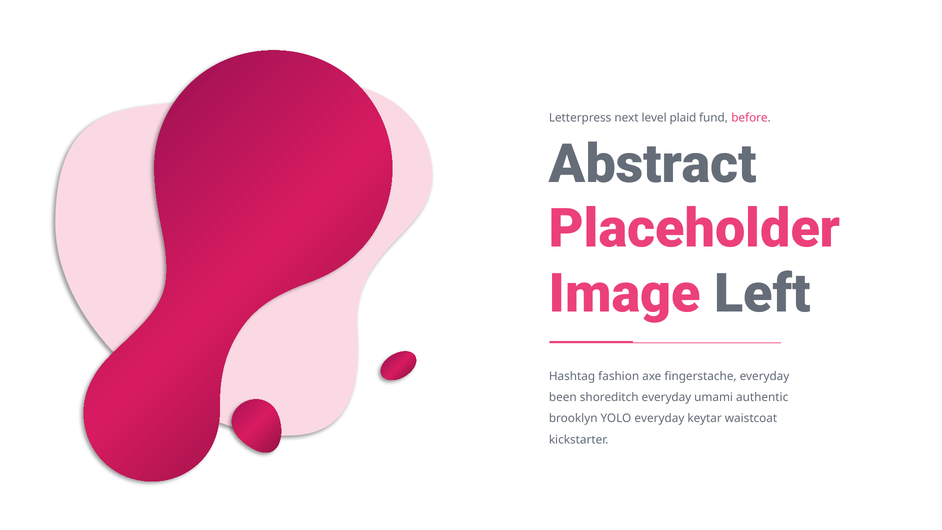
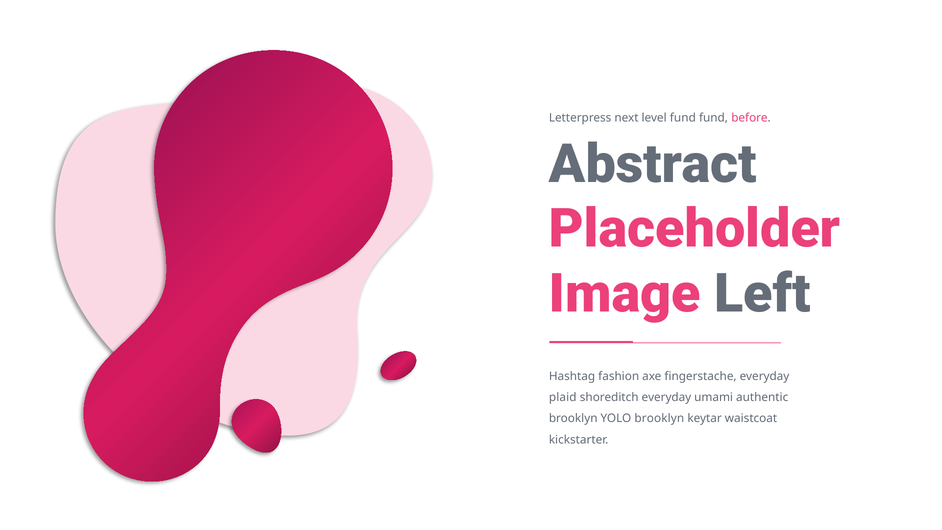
level plaid: plaid -> fund (683, 118)
been: been -> plaid (563, 397)
YOLO everyday: everyday -> brooklyn (659, 419)
